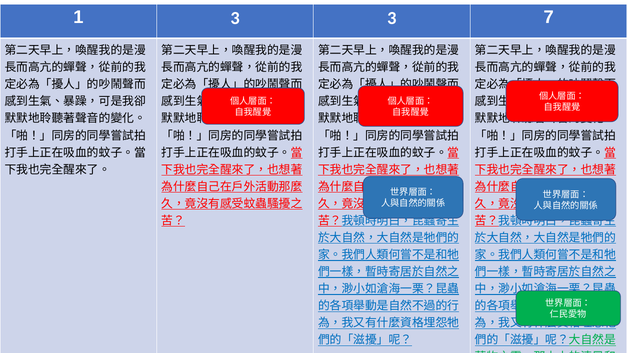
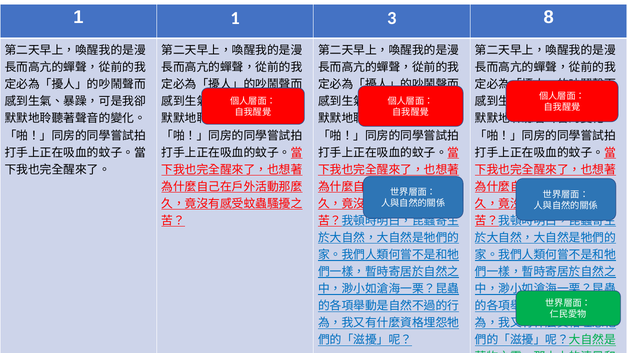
1 3: 3 -> 1 (235, 18)
7: 7 -> 8 (549, 17)
